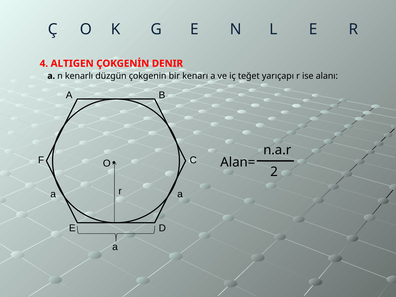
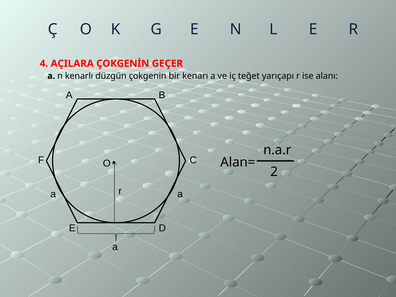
ALTIGEN: ALTIGEN -> AÇILARA (72, 63)
DENIR: DENIR -> GEÇER (167, 63)
